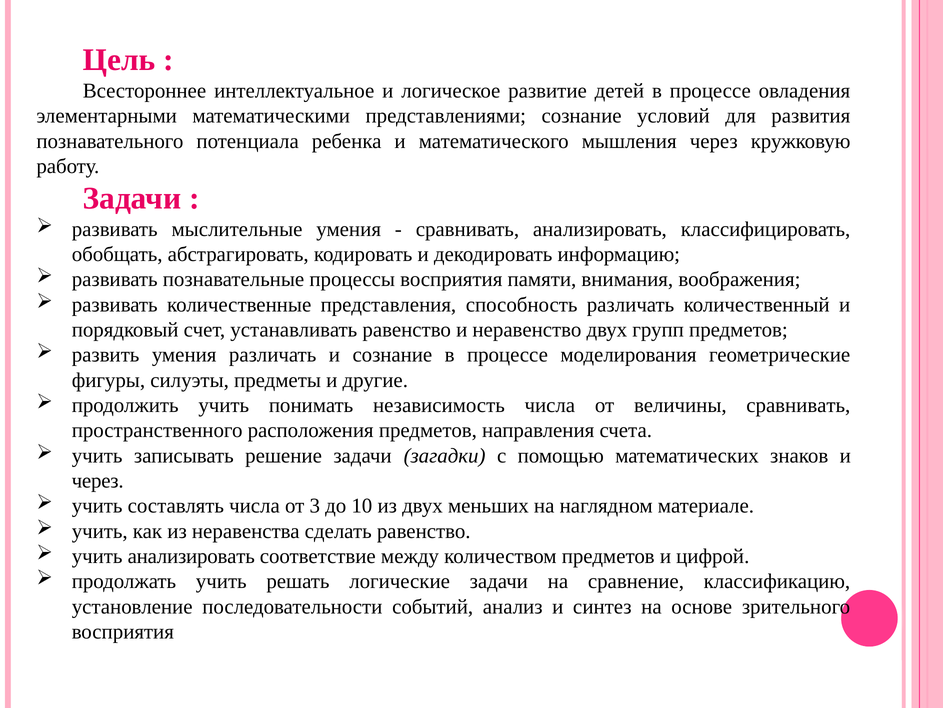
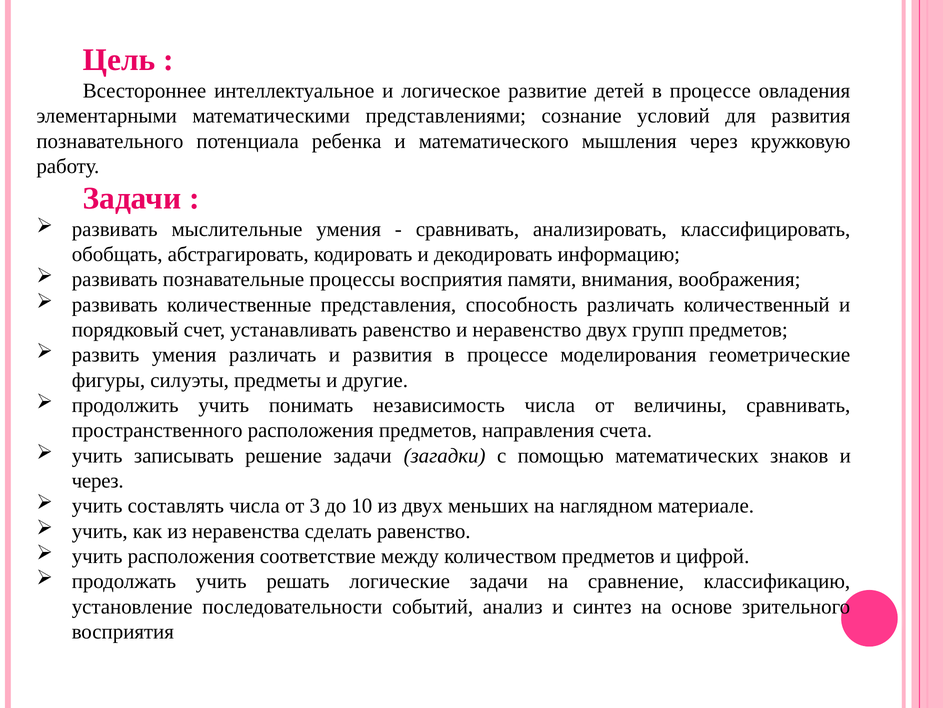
и сознание: сознание -> развития (392, 355)
учить анализировать: анализировать -> расположения (191, 556)
